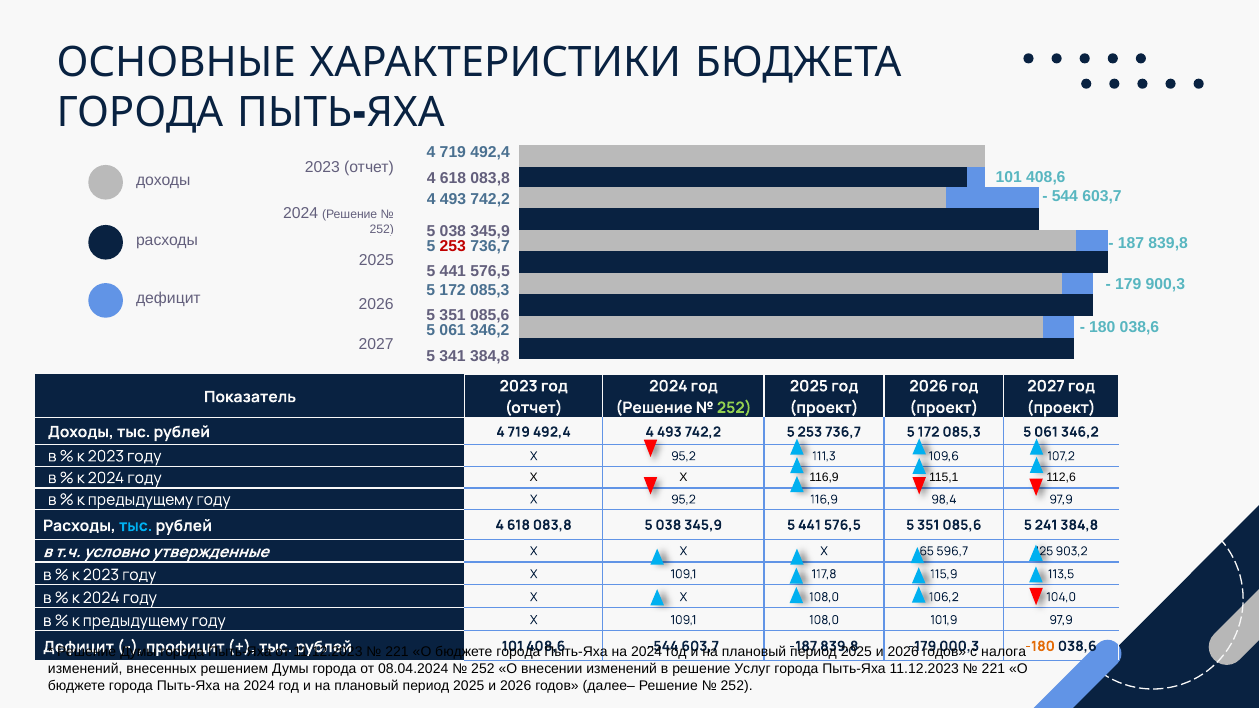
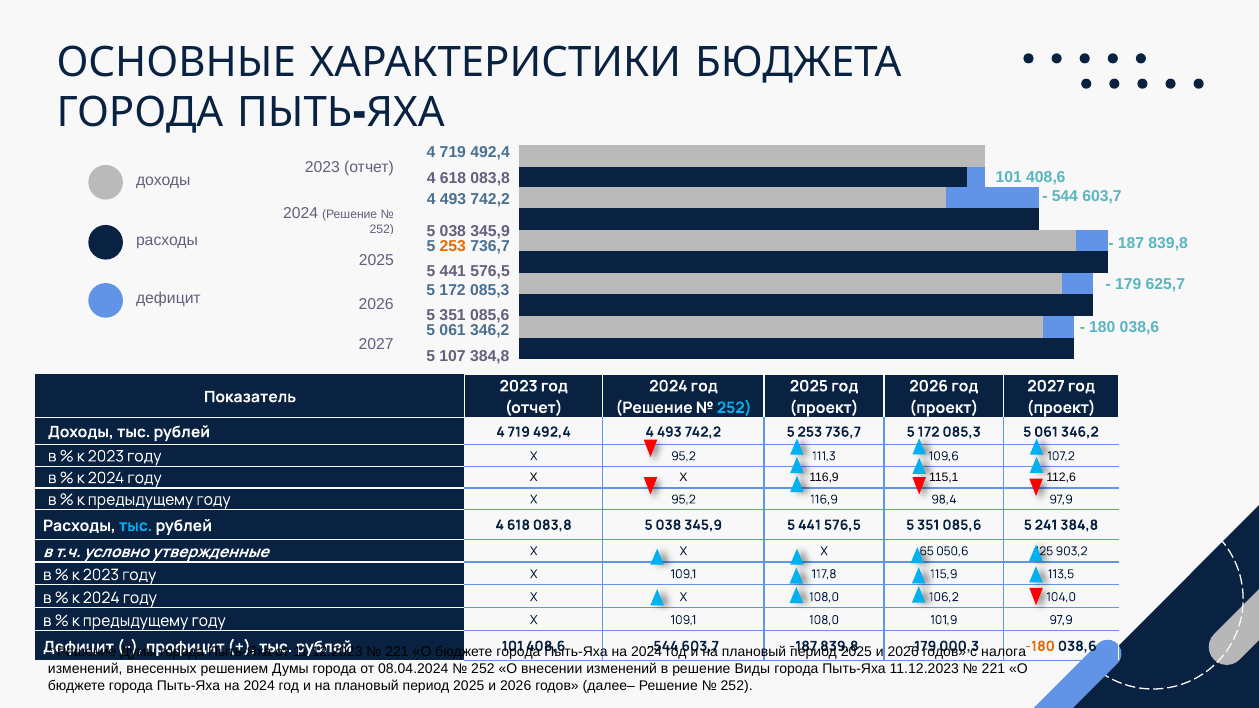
253 colour: red -> orange (453, 246)
900,3: 900,3 -> 625,7 (1165, 284)
341: 341 -> 107 (453, 356)
252 colour: light green -> light blue (734, 408)
596,7: 596,7 -> 050,6 (952, 551)
Услуг: Услуг -> Виды (752, 669)
